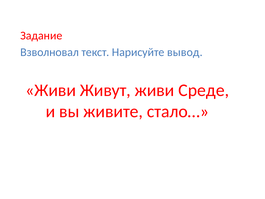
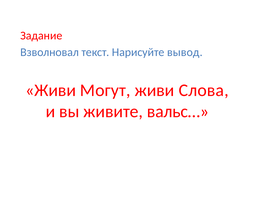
Живут: Живут -> Могут (105, 90)
Среде: Среде -> Слова (204, 90)
стало…: стало… -> вальс… (178, 111)
